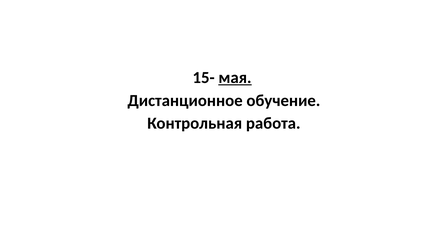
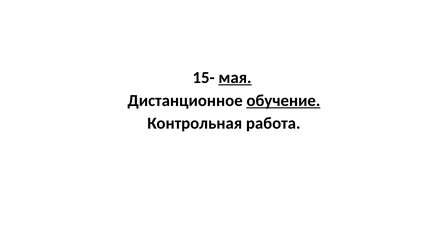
обучение underline: none -> present (283, 101)
